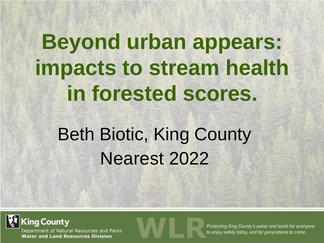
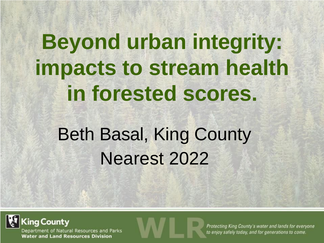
appears: appears -> integrity (238, 42)
Biotic: Biotic -> Basal (124, 134)
